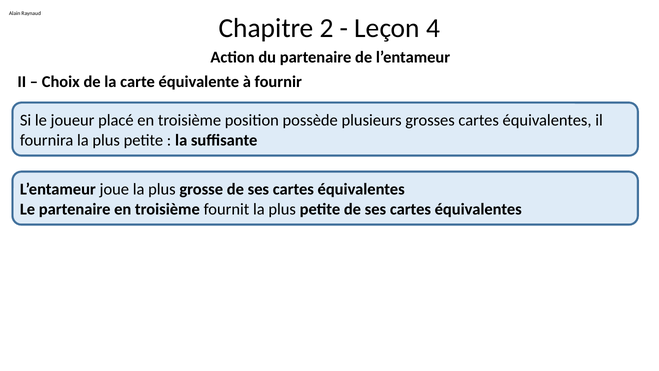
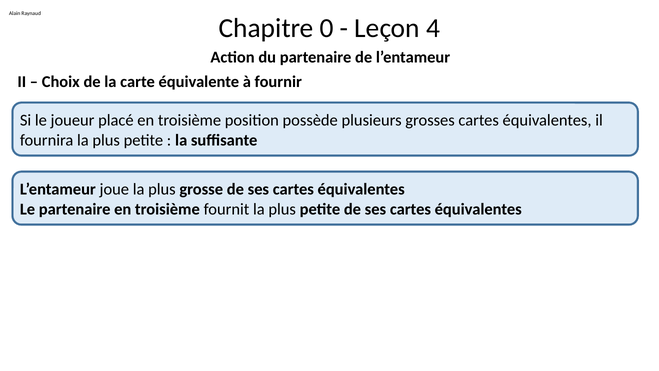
2: 2 -> 0 (327, 28)
